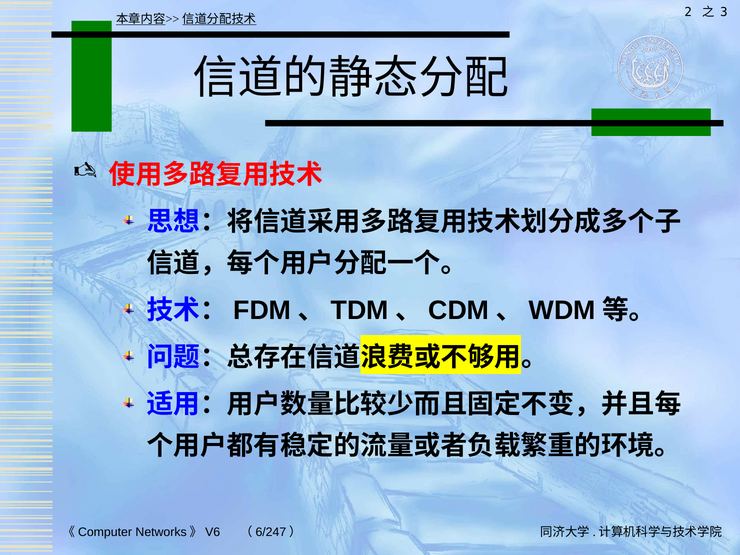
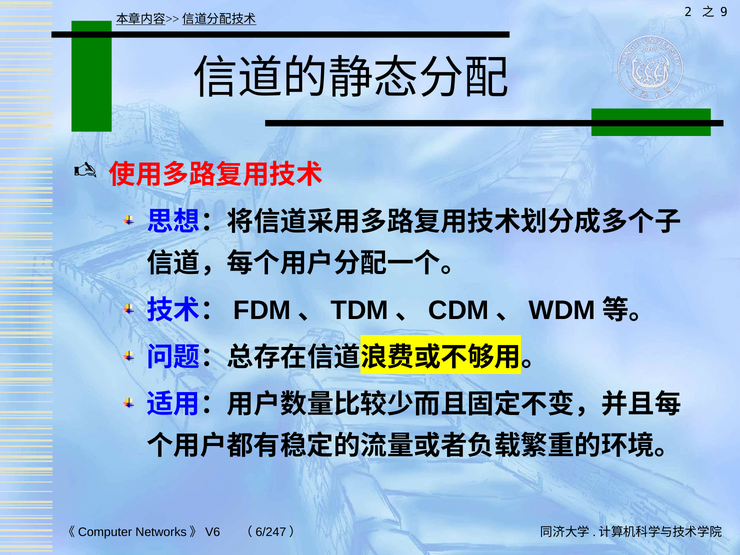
3: 3 -> 9 (724, 12)
